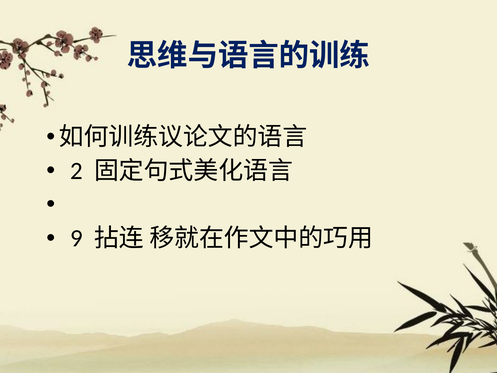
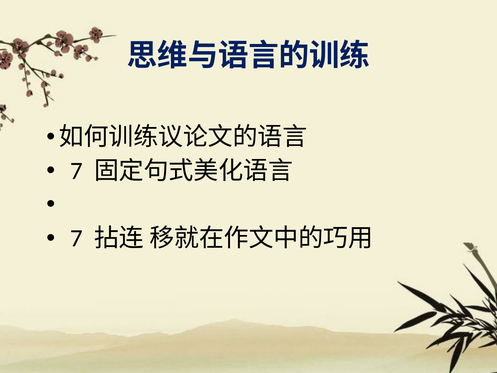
2: 2 -> 7 (76, 171)
9: 9 -> 7 (76, 238)
